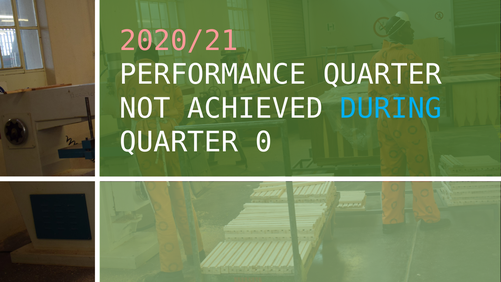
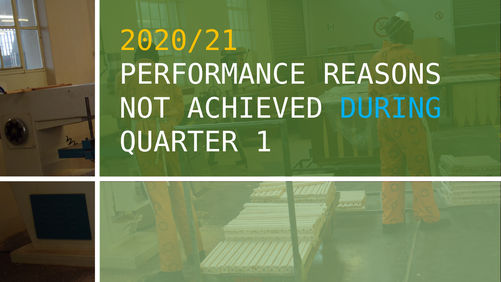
2020/21 colour: pink -> yellow (179, 41)
PERFORMANCE QUARTER: QUARTER -> REASONS (382, 75)
0: 0 -> 1 (264, 142)
